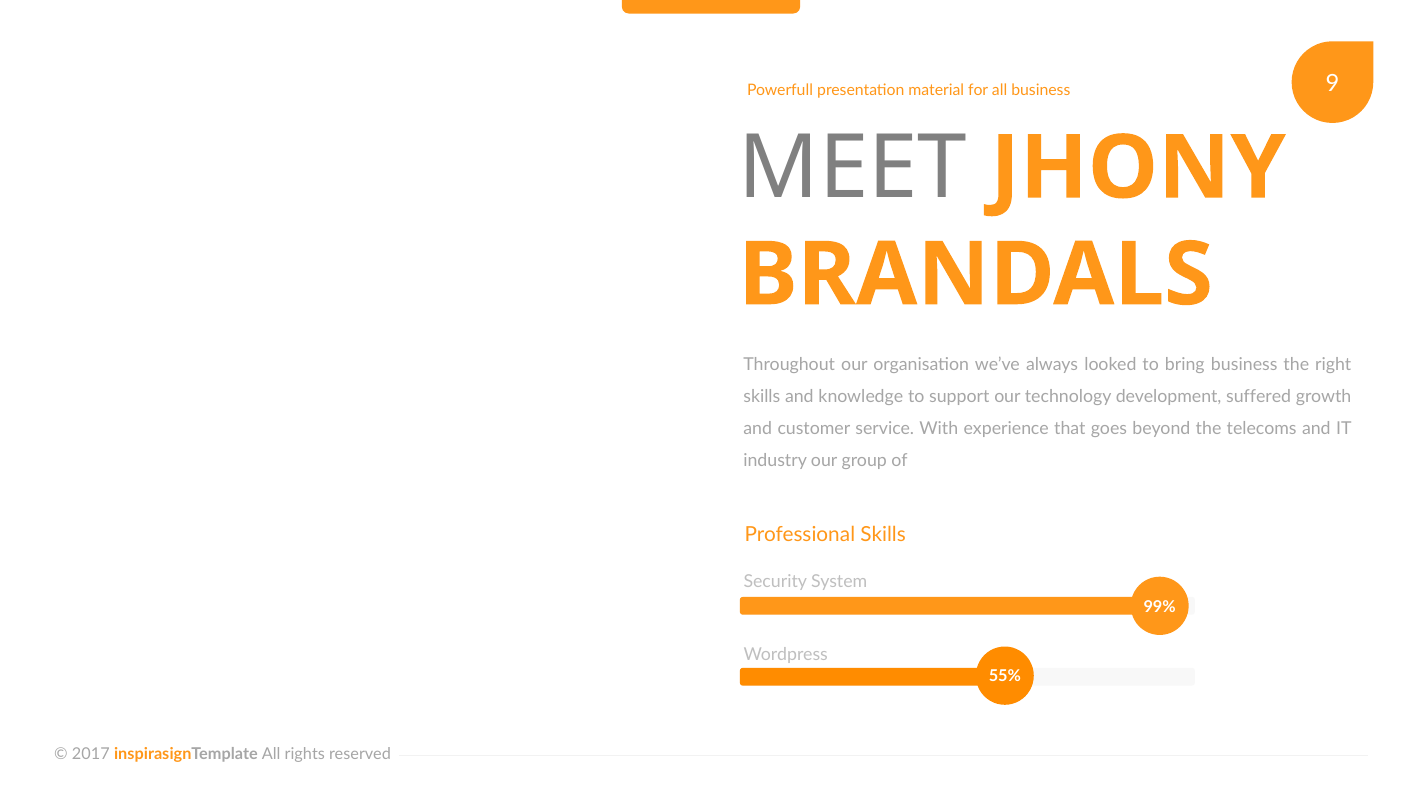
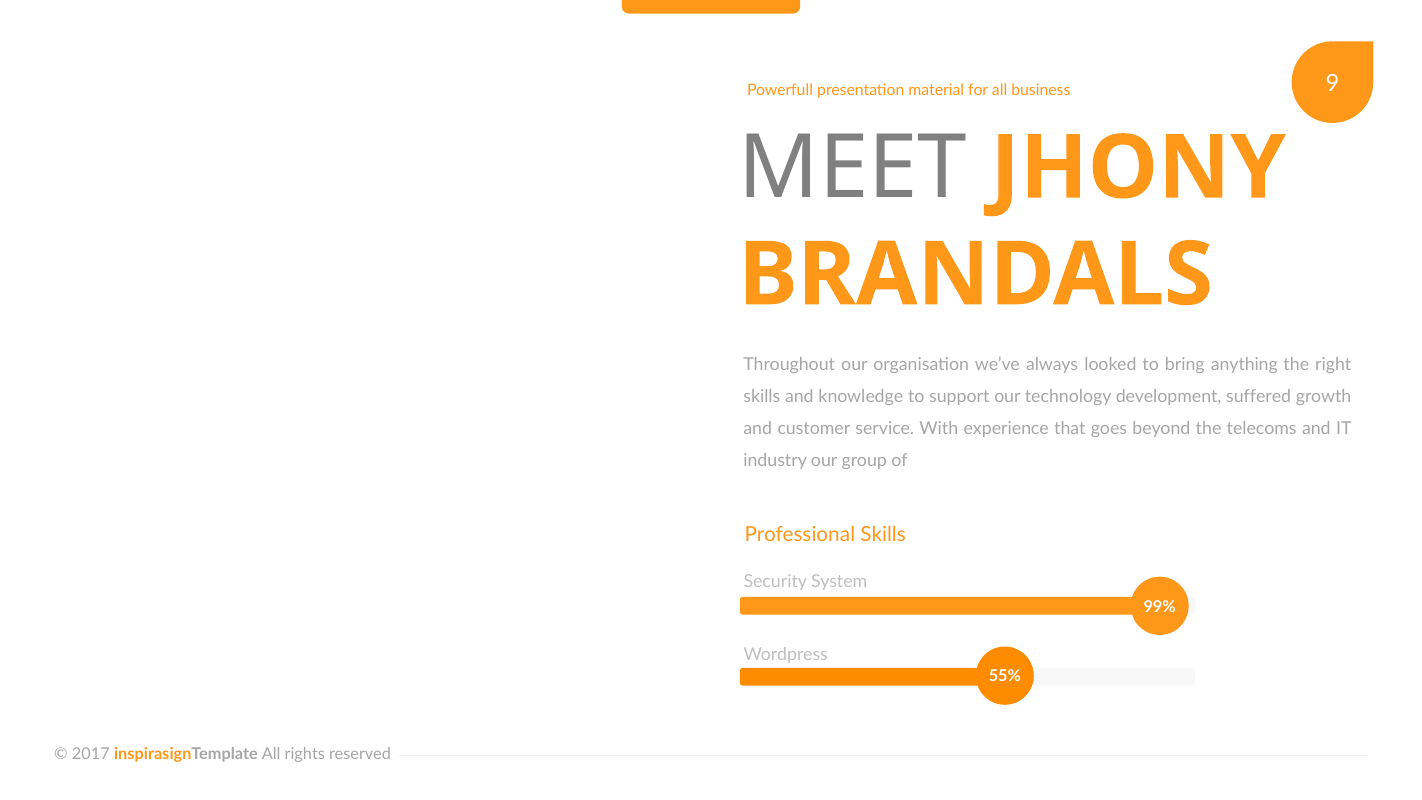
bring business: business -> anything (1244, 365)
